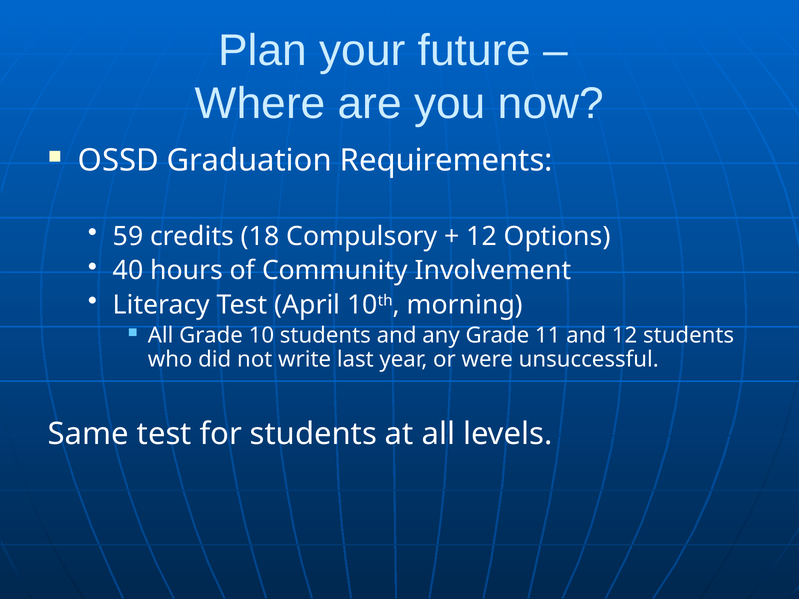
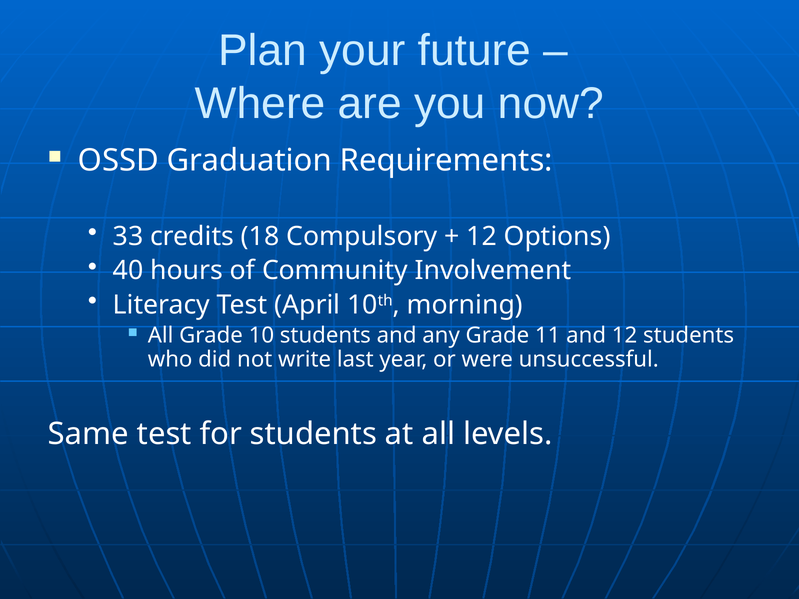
59: 59 -> 33 (128, 237)
